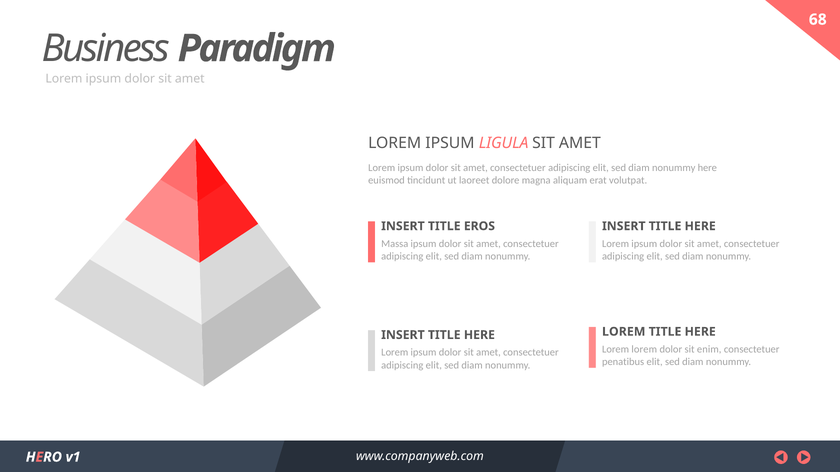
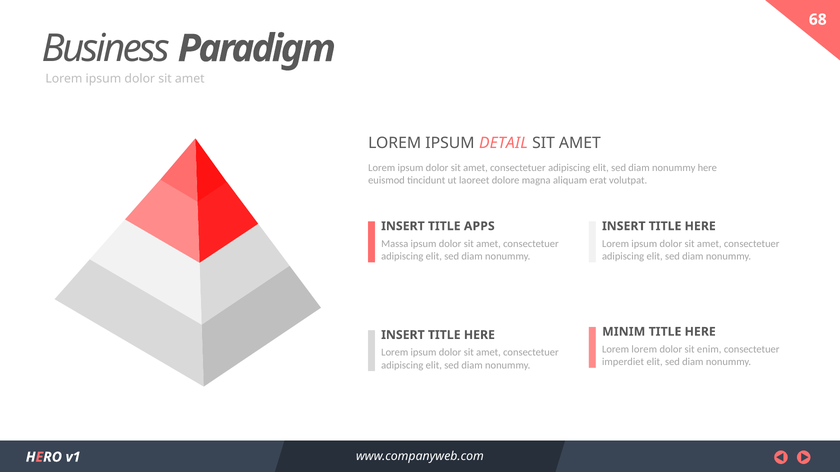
LIGULA: LIGULA -> DETAIL (503, 143)
EROS: EROS -> APPS (479, 226)
LOREM: LOREM -> MINIM (624, 332)
penatibus: penatibus -> imperdiet (623, 362)
